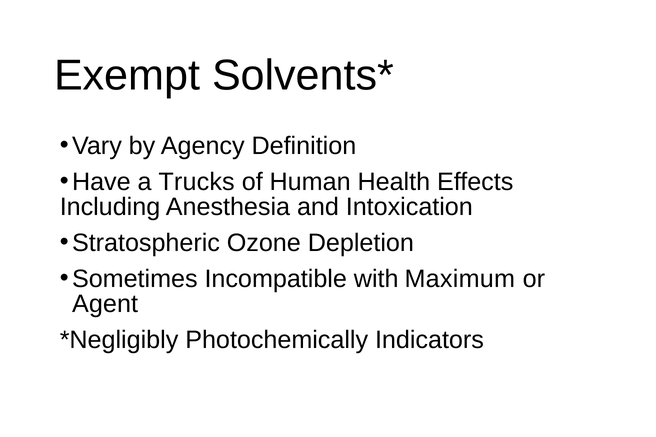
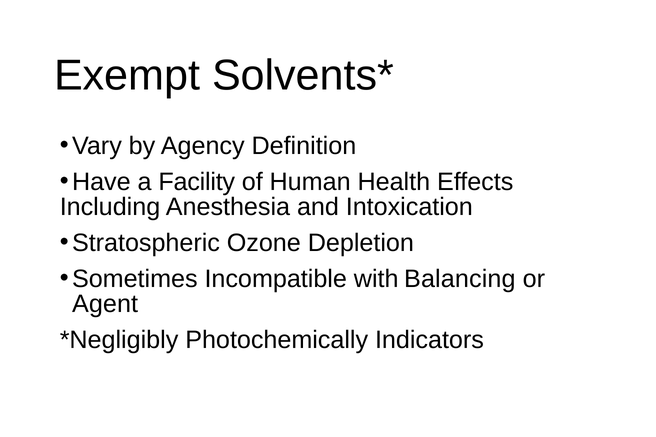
Trucks: Trucks -> Facility (197, 182)
Maximum: Maximum -> Balancing (460, 279)
